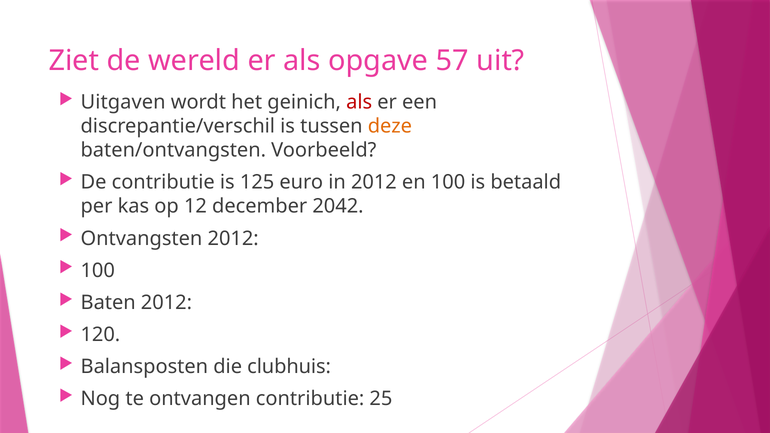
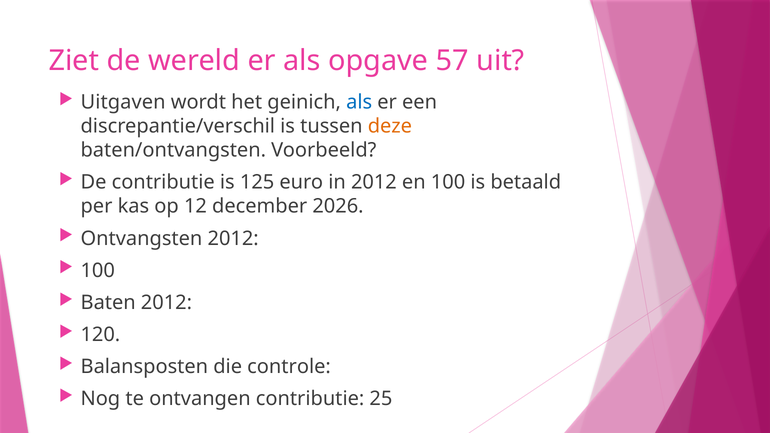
als colour: red -> blue (359, 102)
2042: 2042 -> 2026 (338, 206)
clubhuis: clubhuis -> controle (289, 367)
